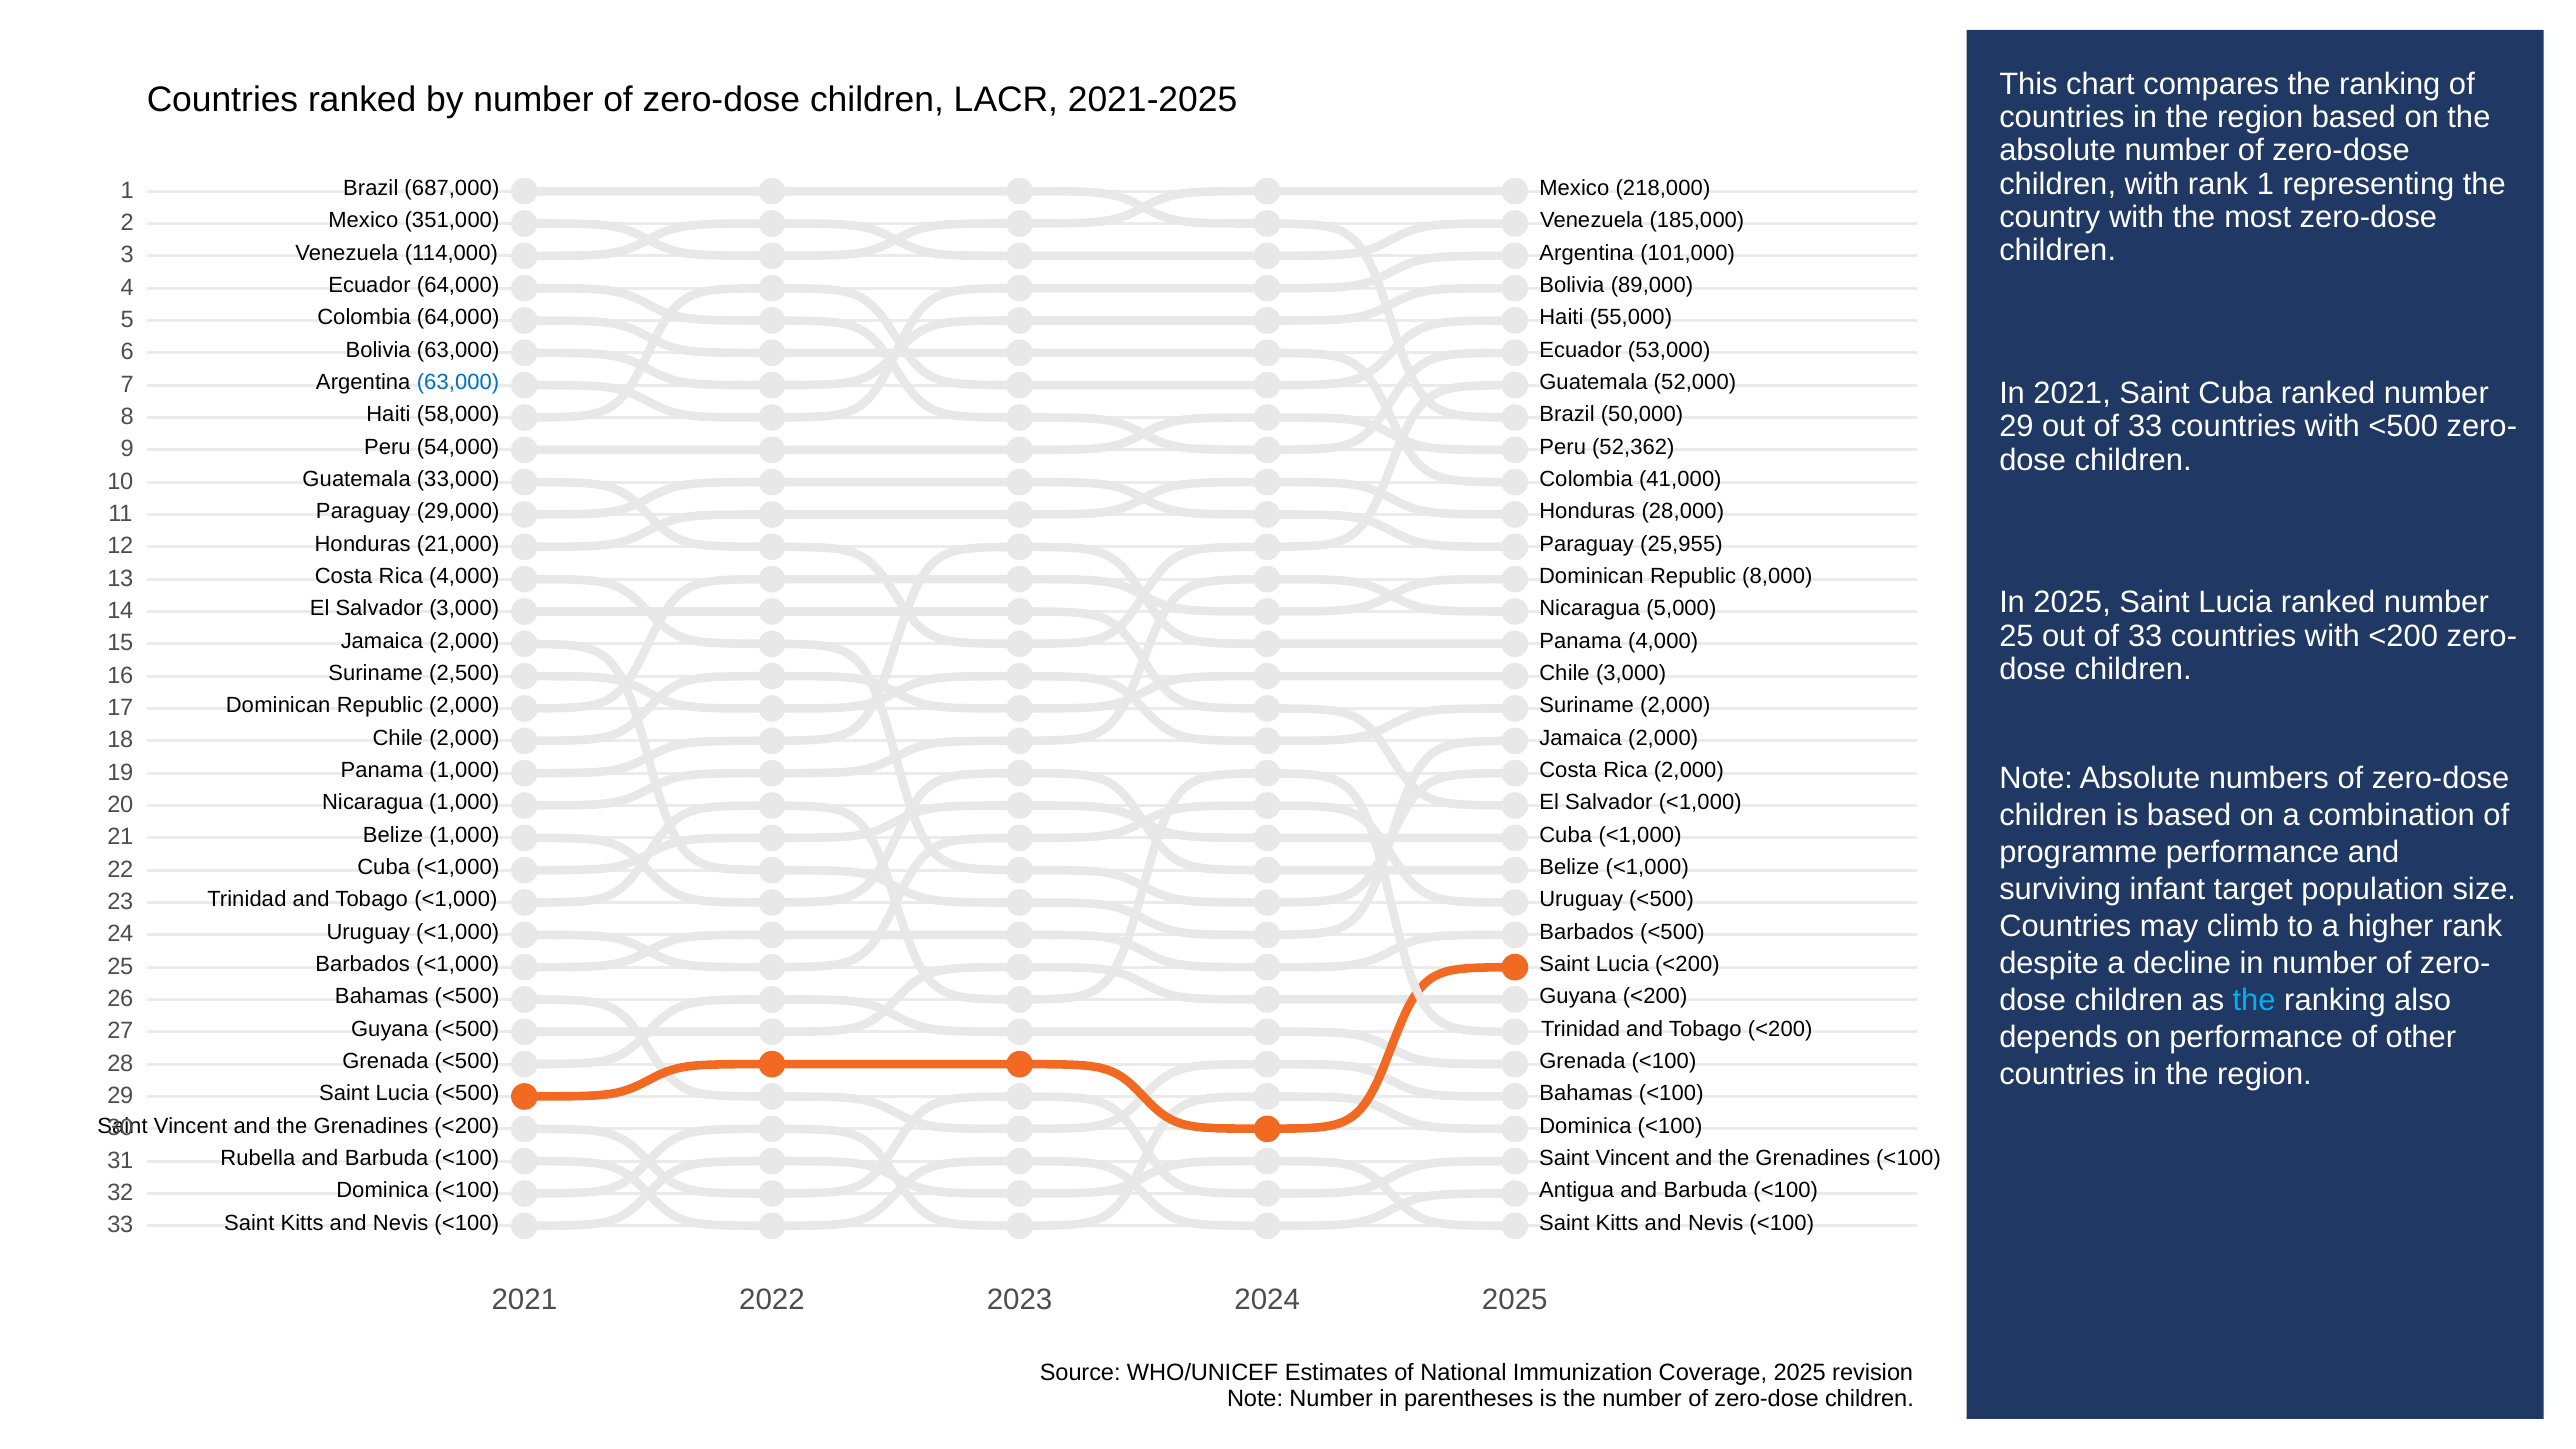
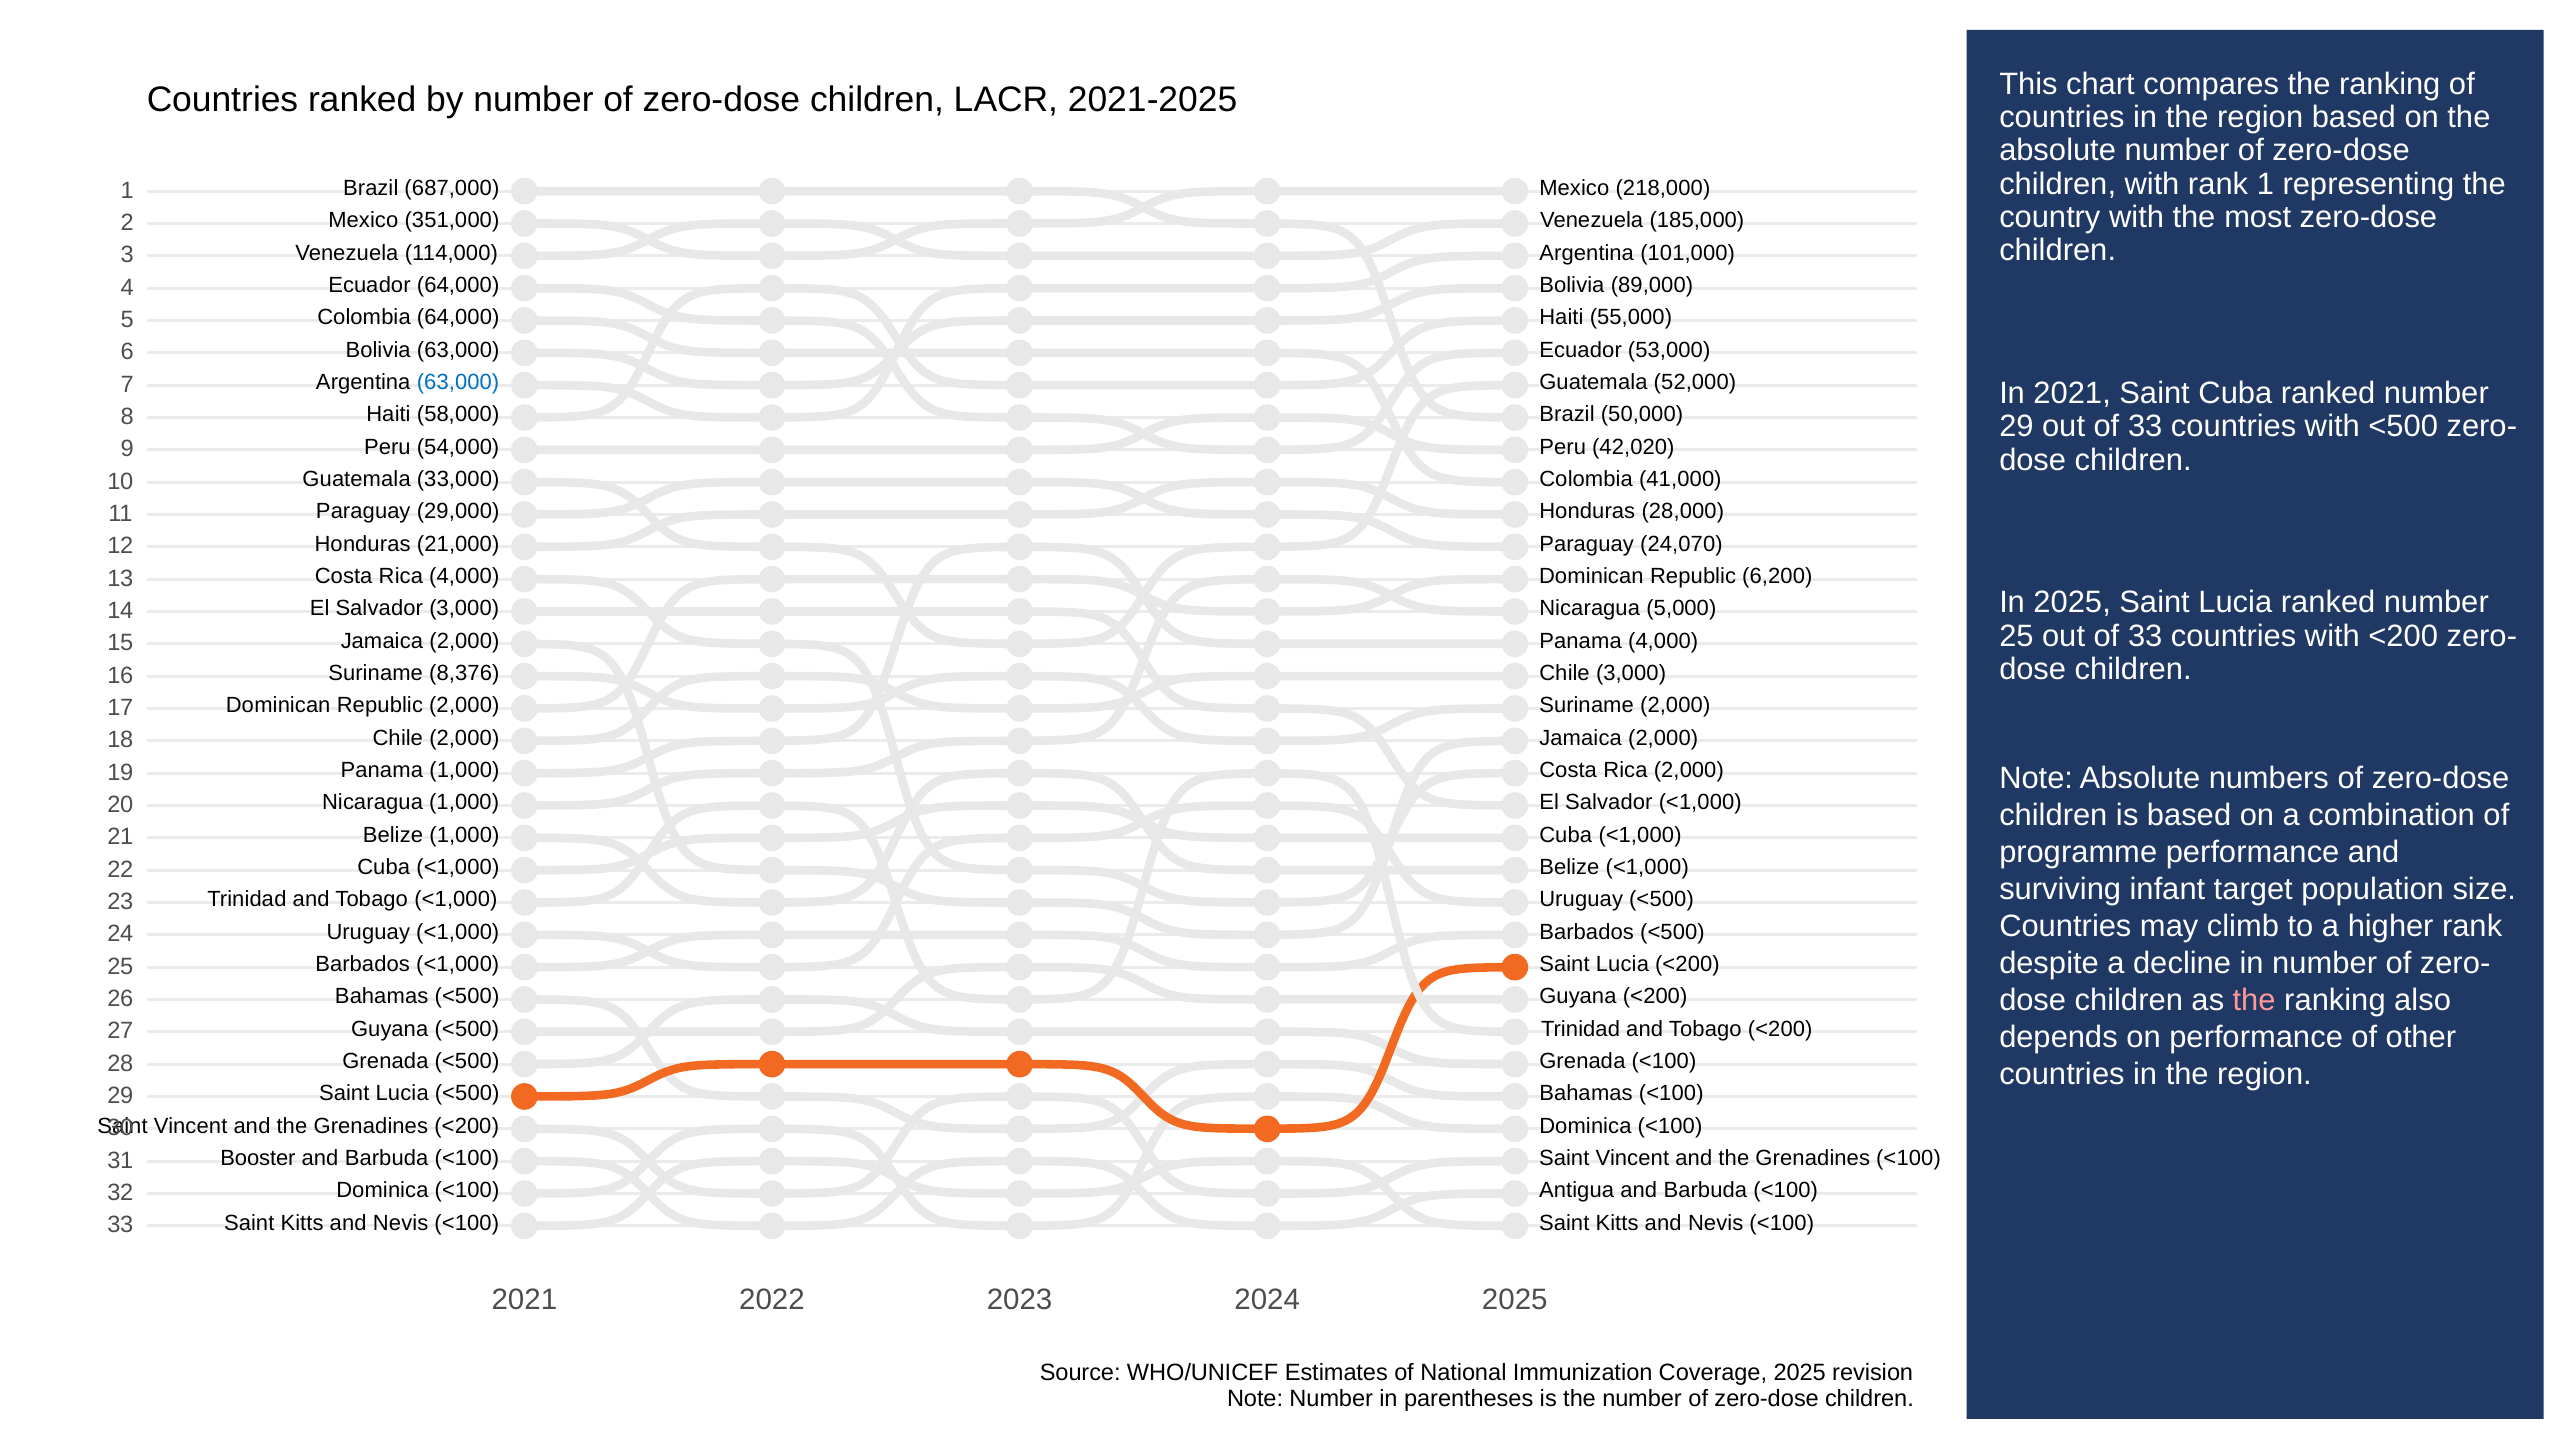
52,362: 52,362 -> 42,020 (1633, 447)
25,955: 25,955 -> 24,070 (1681, 544)
8,000: 8,000 -> 6,200 (1777, 576)
2,500: 2,500 -> 8,376 (464, 673)
the colour: light blue -> pink (2254, 1000)
Rubella: Rubella -> Booster (258, 1158)
